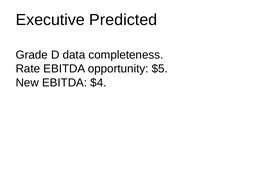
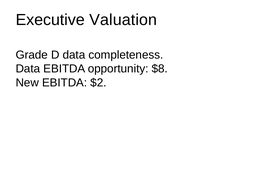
Predicted: Predicted -> Valuation (123, 20)
Rate: Rate -> Data (28, 69)
$5: $5 -> $8 (160, 69)
$4: $4 -> $2 (98, 83)
